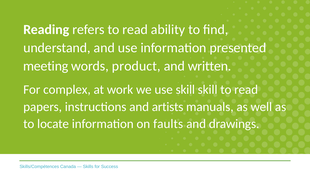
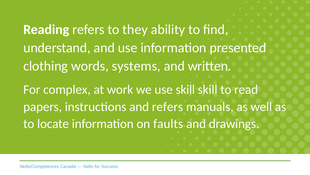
refers to read: read -> they (135, 29)
meeting: meeting -> clothing (46, 66)
product: product -> systems (136, 66)
and artists: artists -> refers (168, 106)
